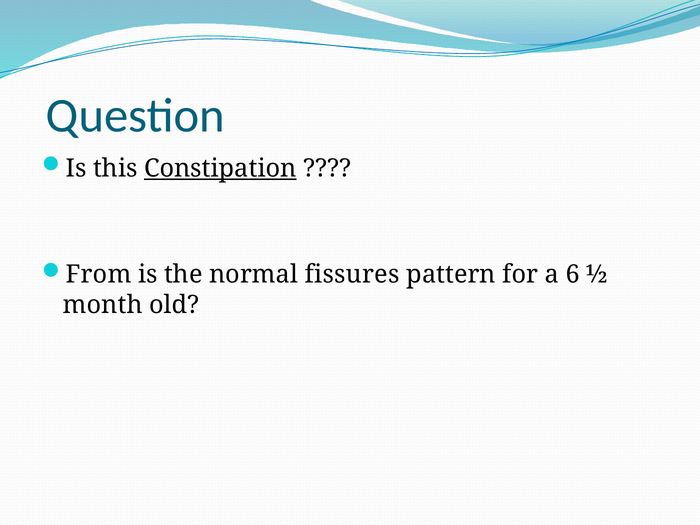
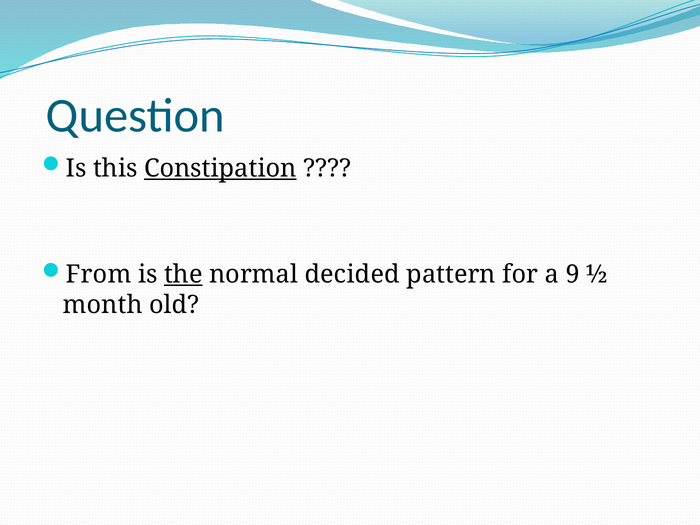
the underline: none -> present (183, 275)
fissures: fissures -> decided (352, 275)
6: 6 -> 9 (573, 275)
